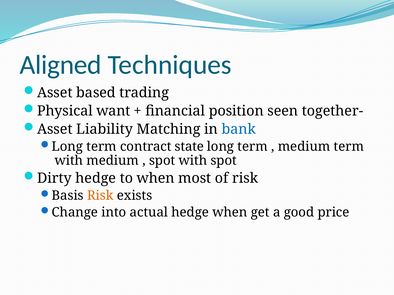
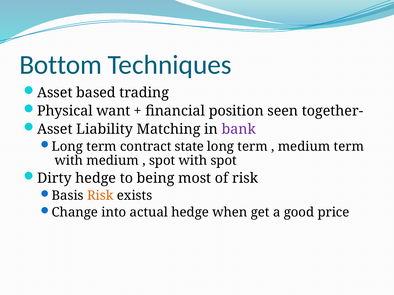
Aligned: Aligned -> Bottom (61, 65)
bank colour: blue -> purple (239, 129)
to when: when -> being (156, 178)
